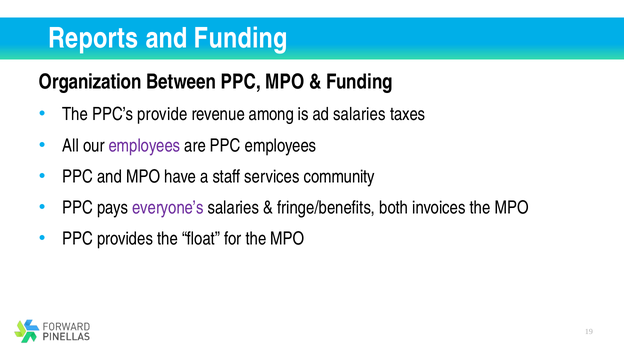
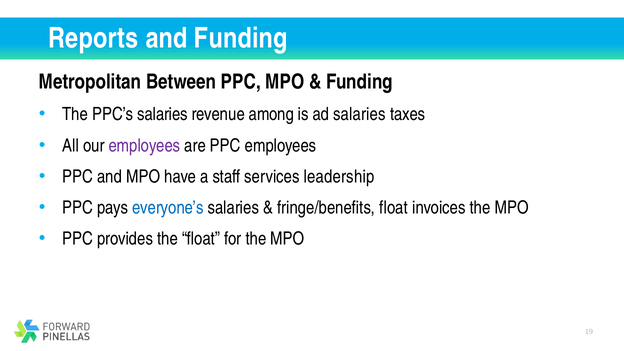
Organization: Organization -> Metropolitan (90, 82)
PPC’s provide: provide -> salaries (163, 114)
community: community -> leadership (339, 177)
everyone’s colour: purple -> blue (168, 208)
fringe/benefits both: both -> float (394, 208)
